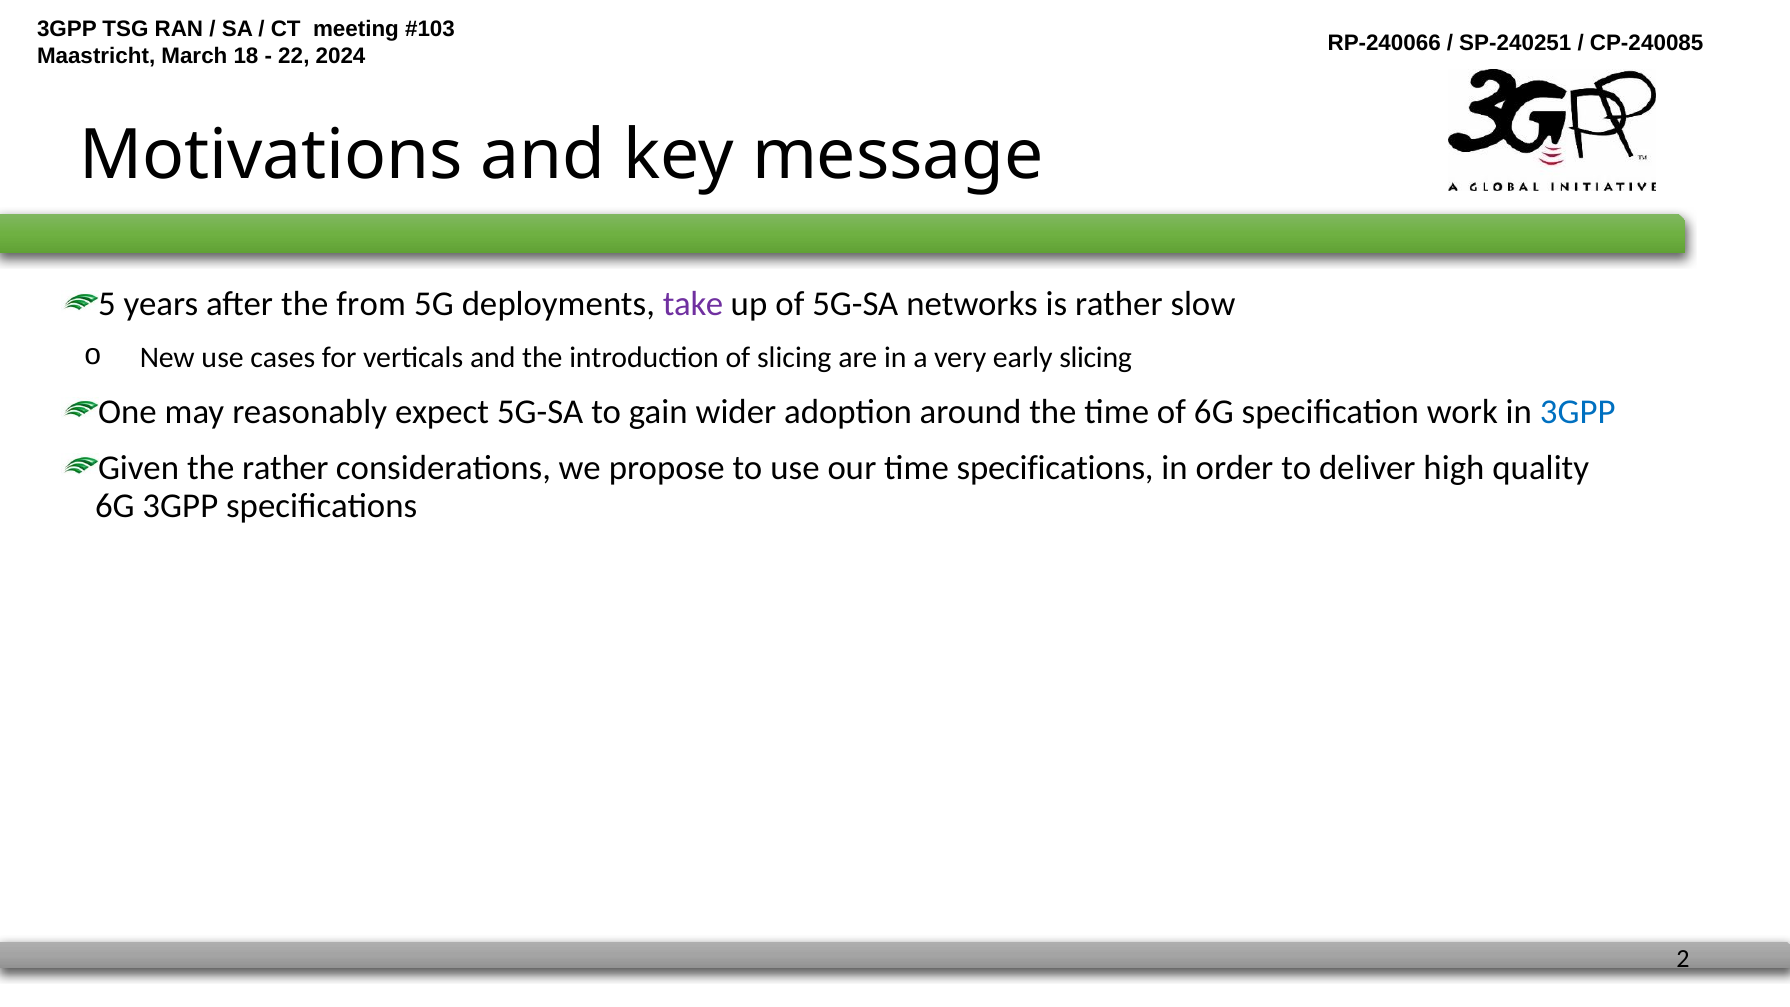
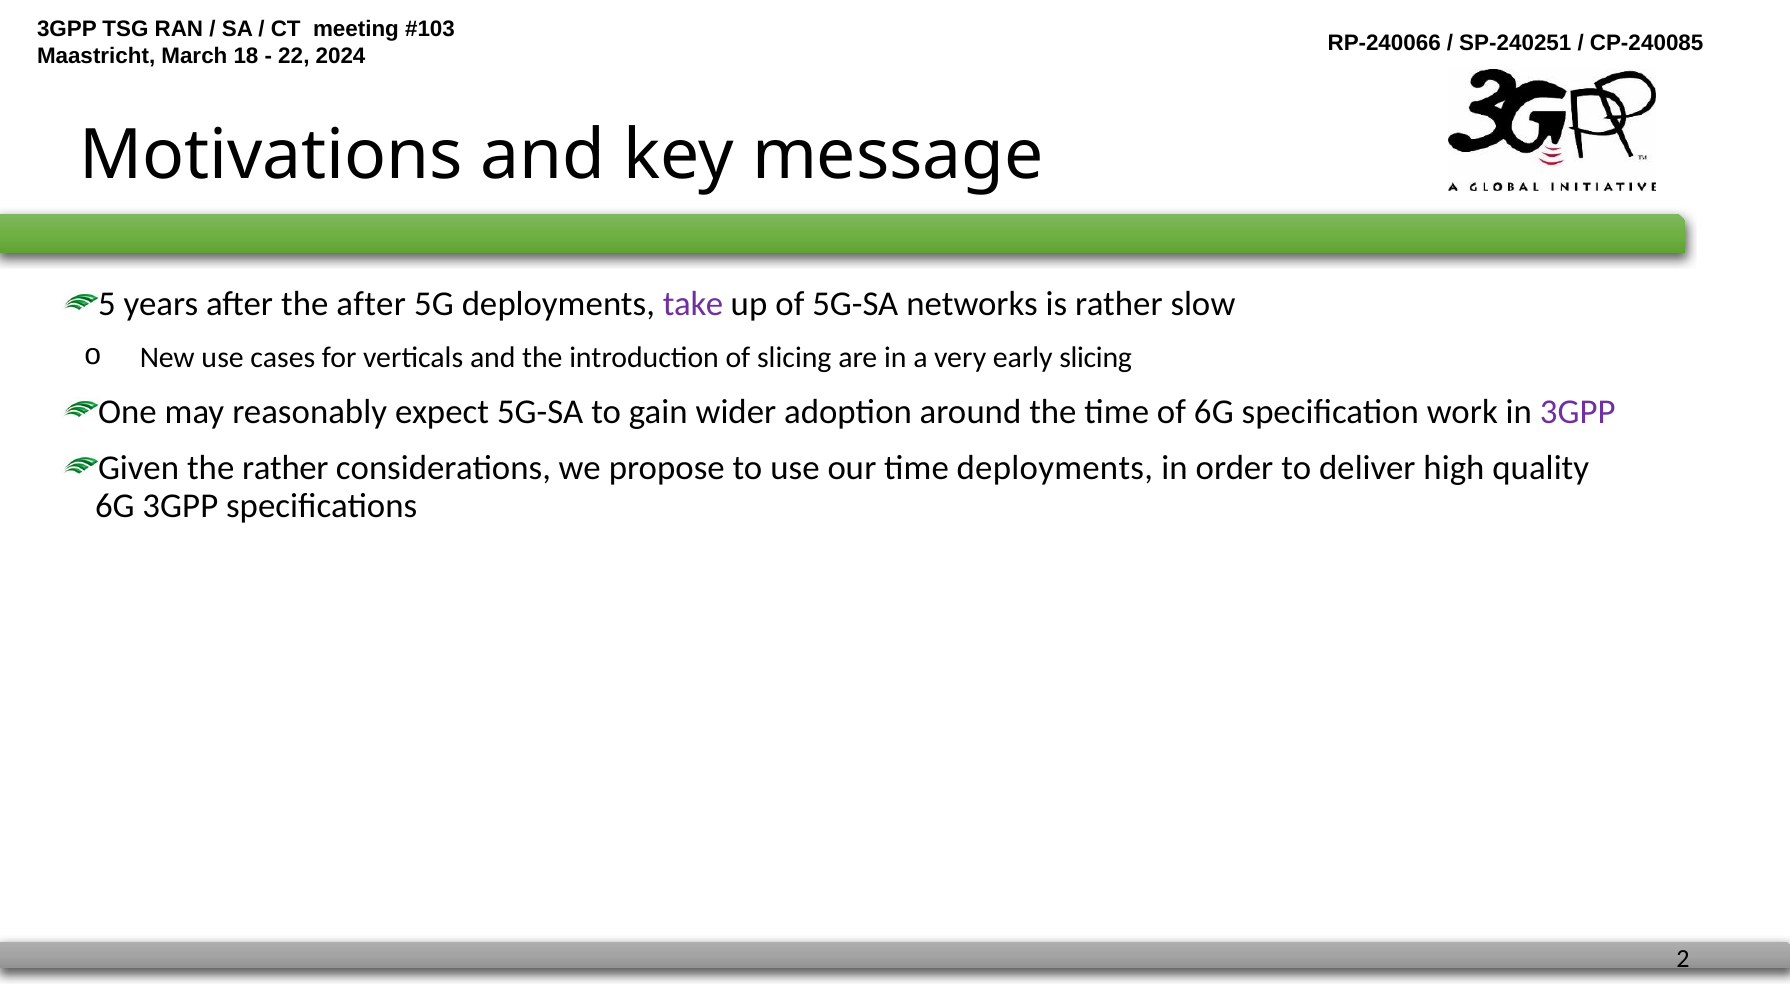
the from: from -> after (371, 304)
3GPP colour: blue -> purple (1578, 412)
time specifications: specifications -> deployments (1055, 468)
